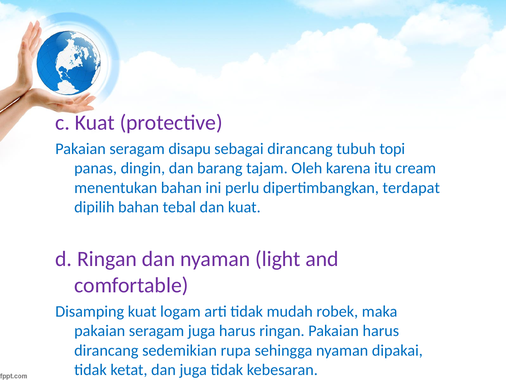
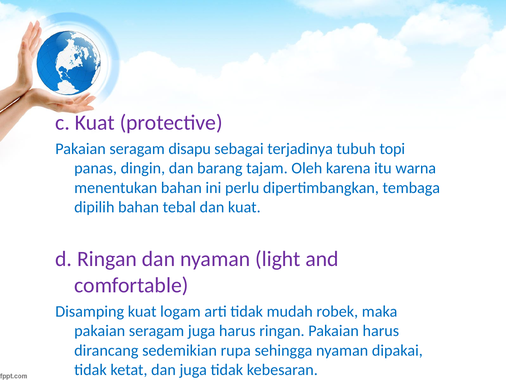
sebagai dirancang: dirancang -> terjadinya (300, 149)
cream: cream -> warna (416, 168)
terdapat: terdapat -> tembaga (411, 187)
